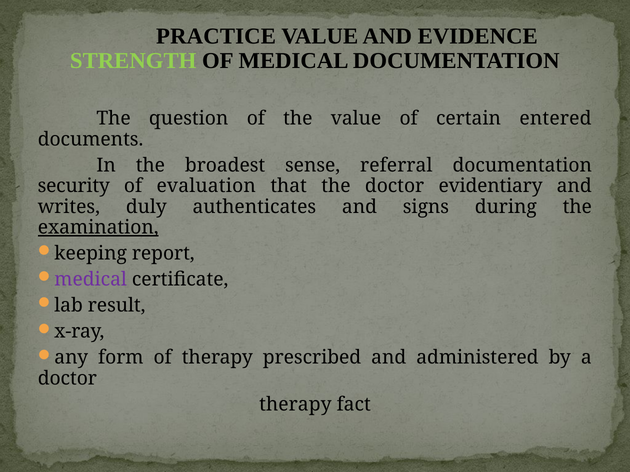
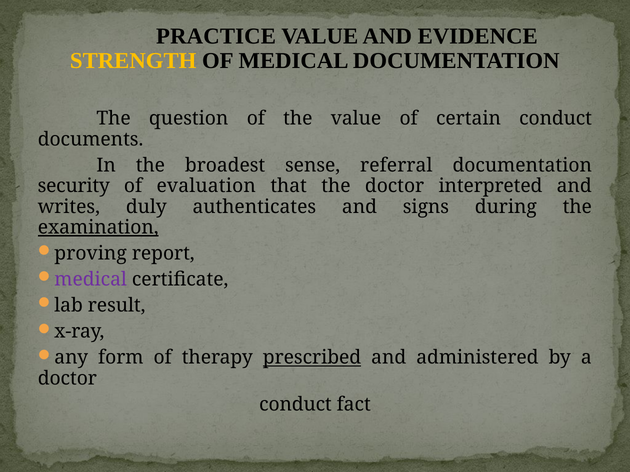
STRENGTH colour: light green -> yellow (133, 61)
certain entered: entered -> conduct (556, 119)
evidentiary: evidentiary -> interpreted (490, 186)
keeping: keeping -> proving (91, 254)
prescribed underline: none -> present (312, 358)
therapy: therapy -> conduct (295, 405)
